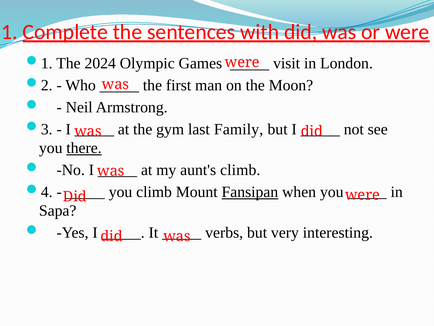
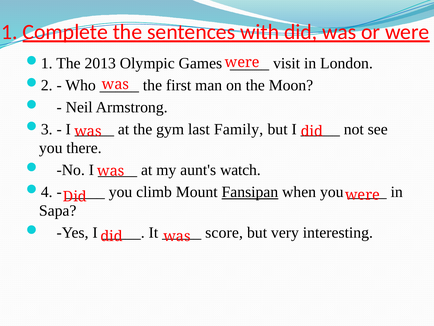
2024: 2024 -> 2013 (100, 63)
there underline: present -> none (84, 148)
aunt's climb: climb -> watch (240, 170)
verbs: verbs -> score (224, 232)
